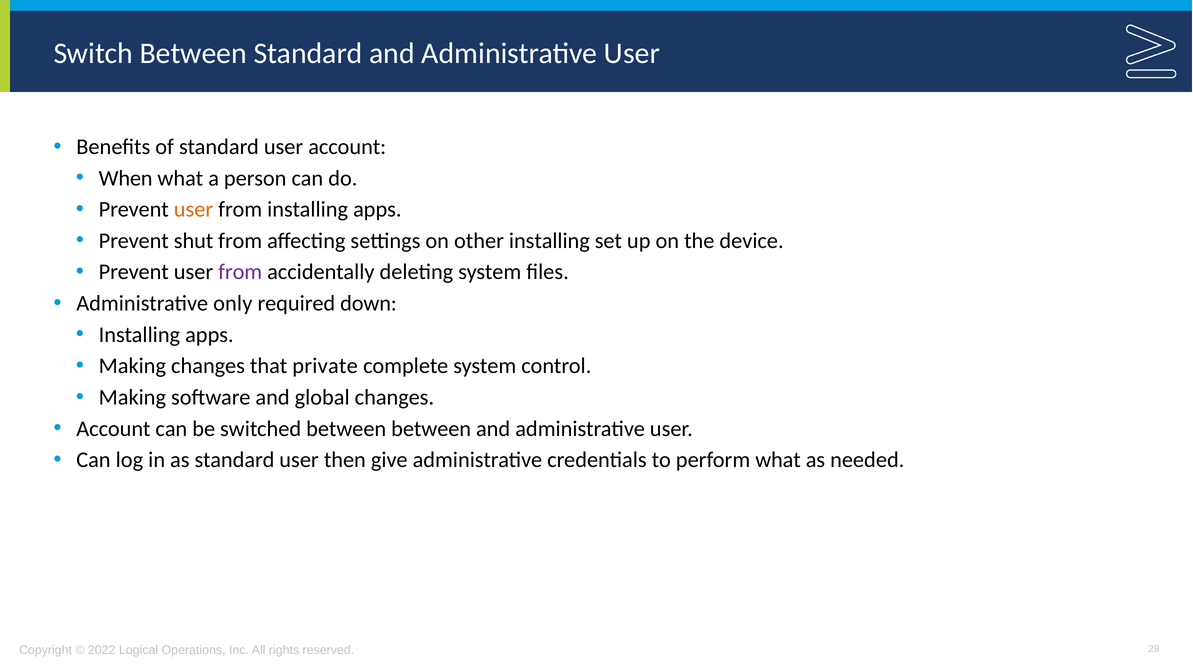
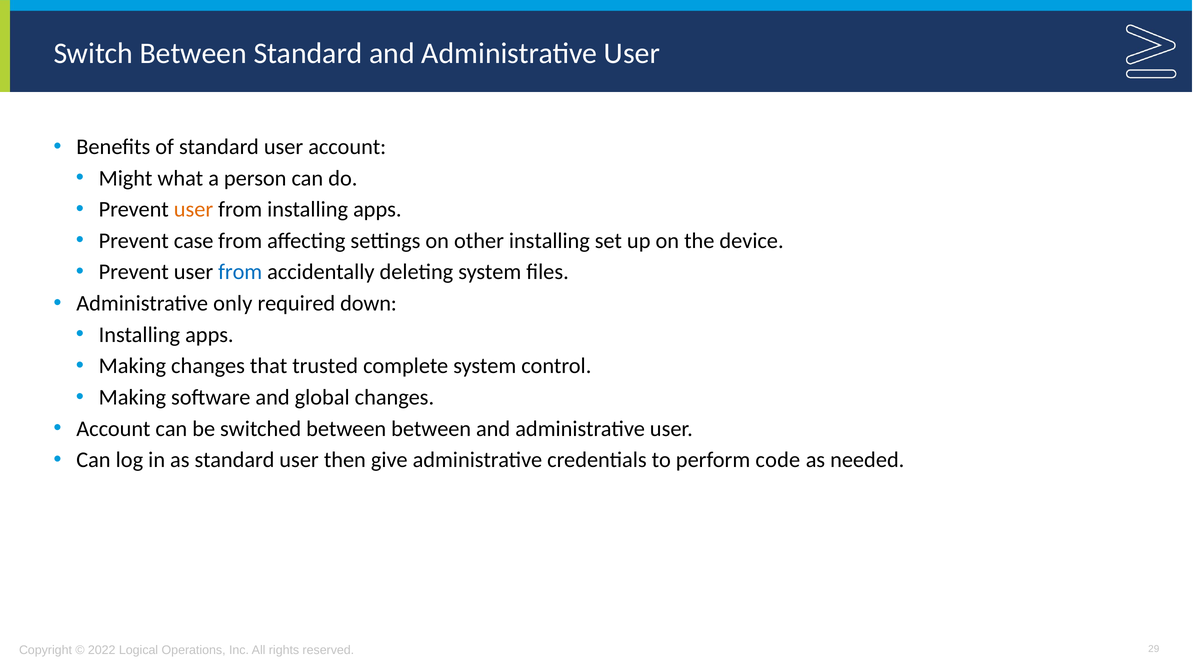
When: When -> Might (126, 178)
shut: shut -> case (194, 241)
from colour: purple -> blue (240, 272)
private: private -> trusted (325, 366)
perform what: what -> code (778, 460)
